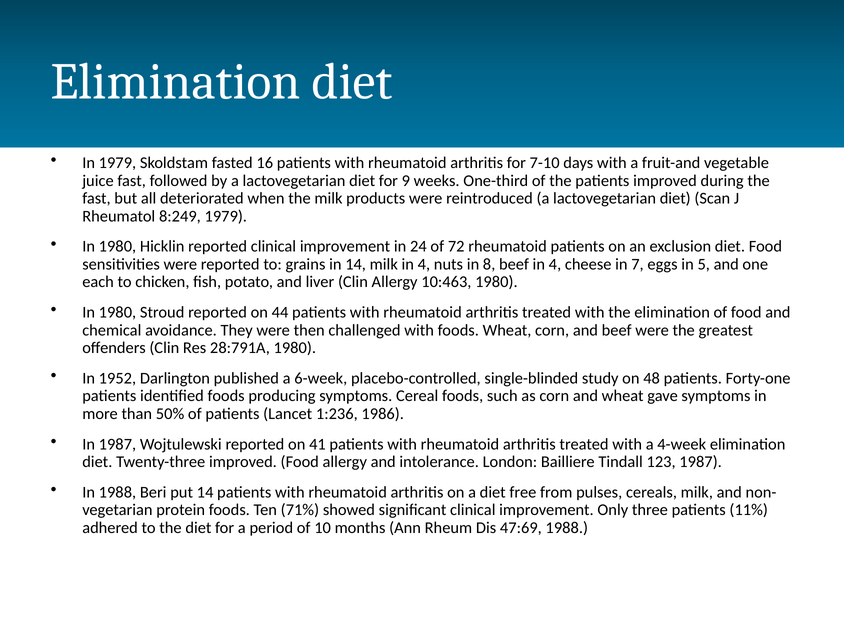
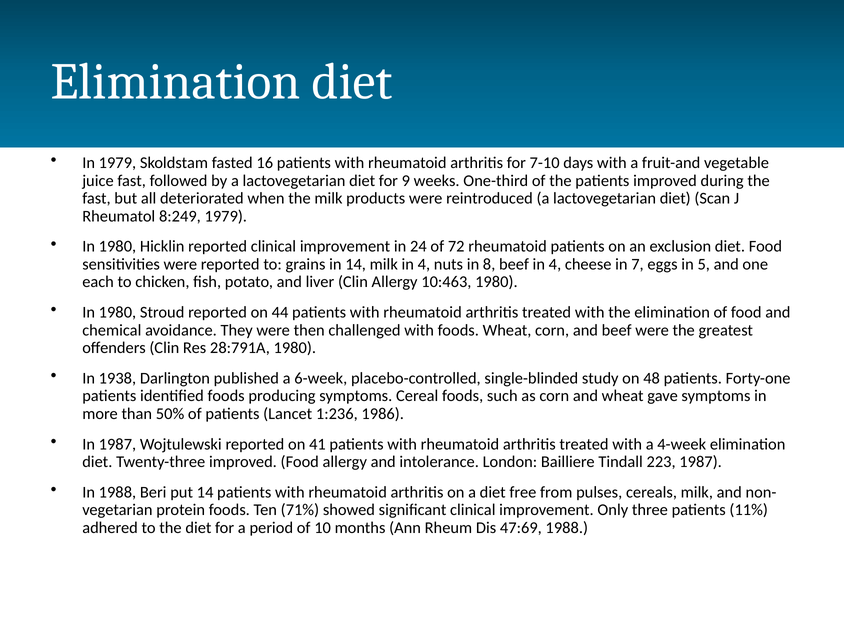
1952: 1952 -> 1938 (117, 378)
123: 123 -> 223 (661, 462)
